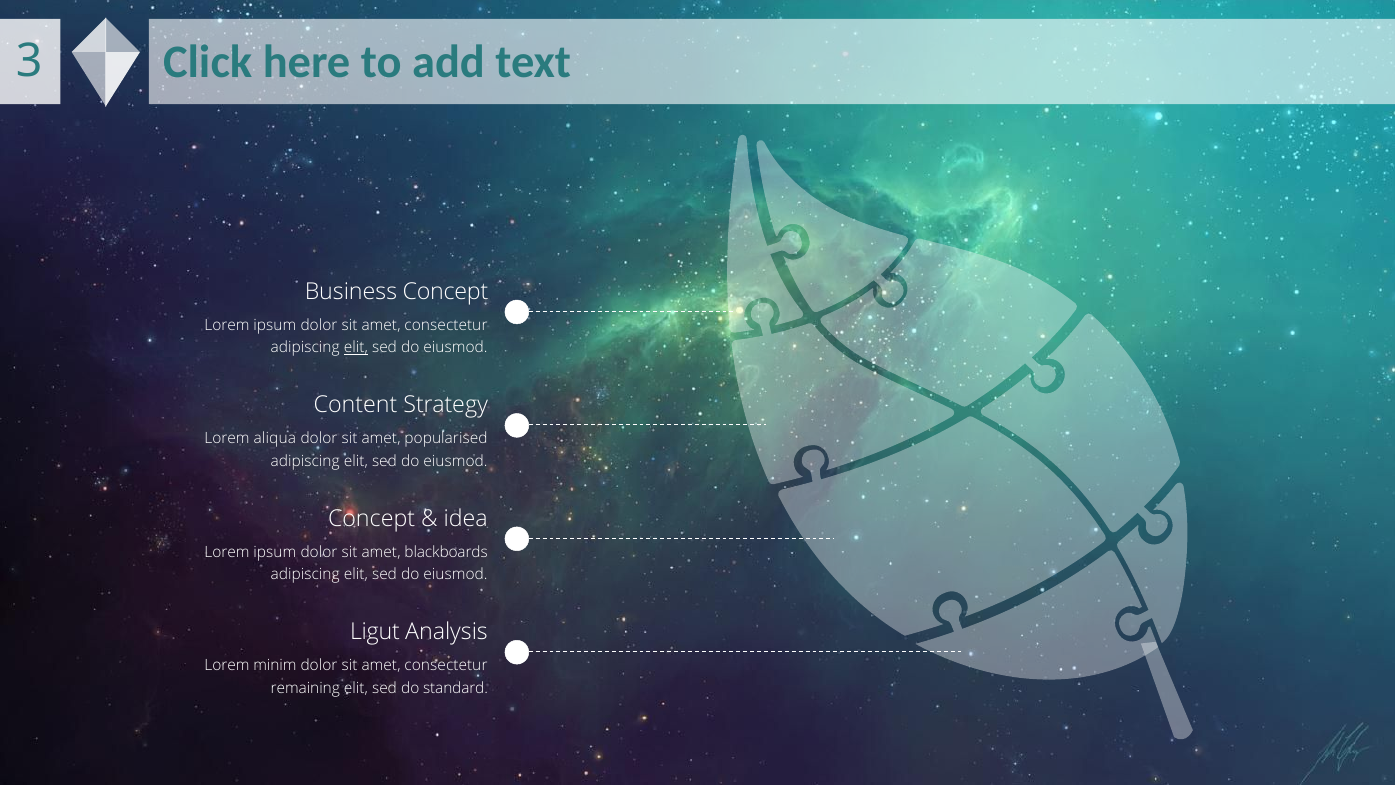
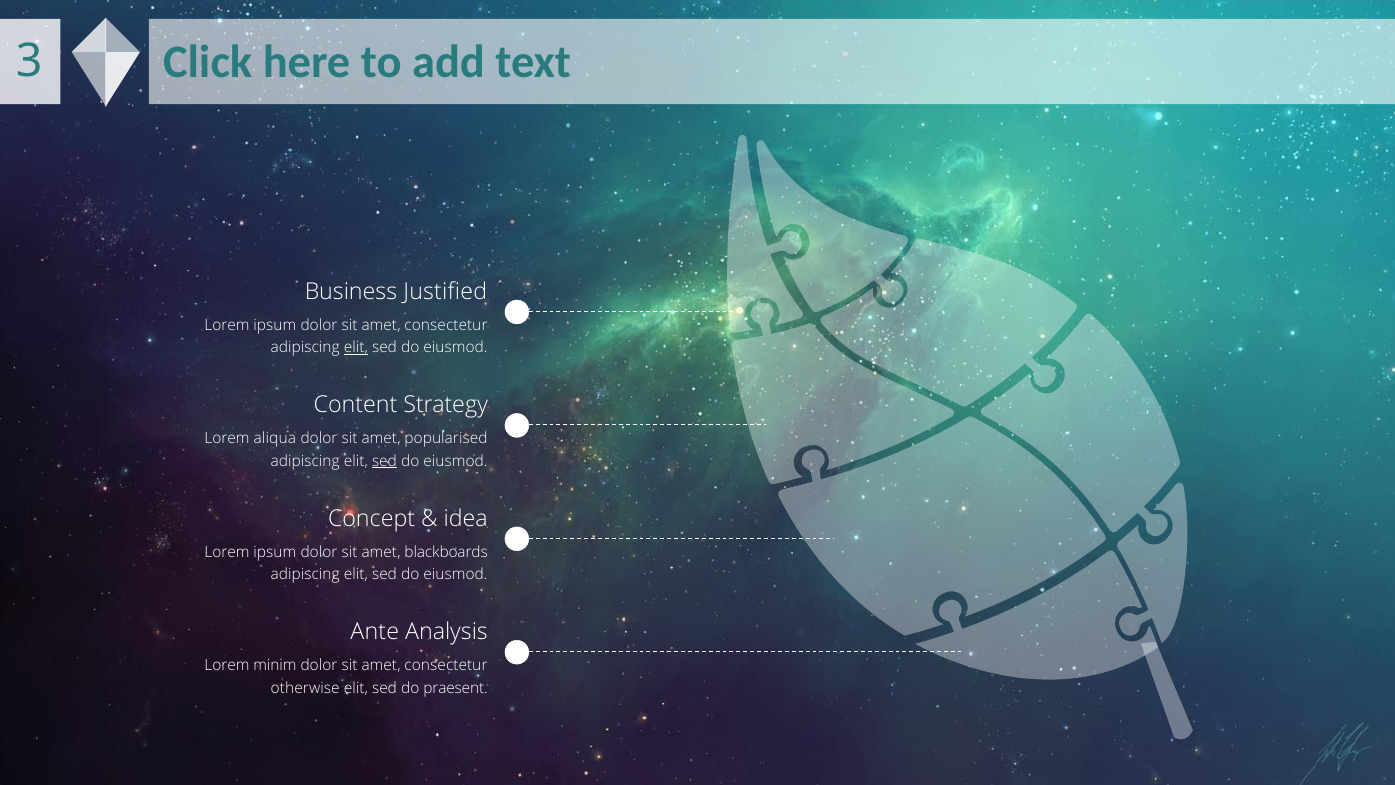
Business Concept: Concept -> Justified (445, 292)
sed underline: none -> present (384, 461)
Ligut: Ligut -> Ante (375, 632)
remaining: remaining -> otherwise (305, 688)
standard: standard -> praesent (456, 688)
